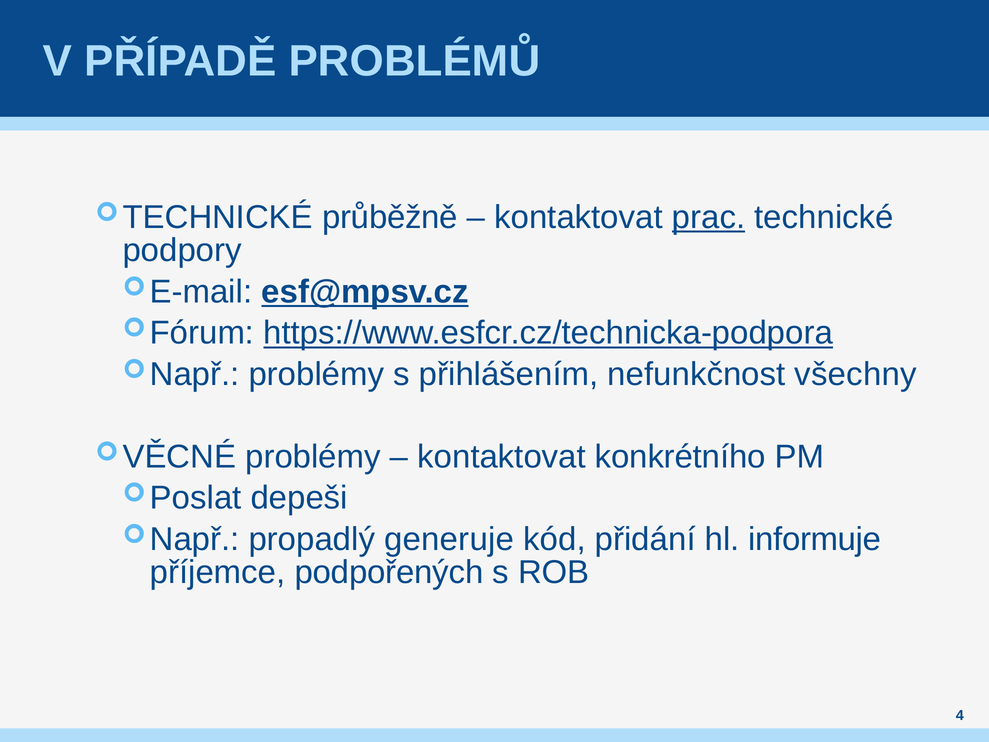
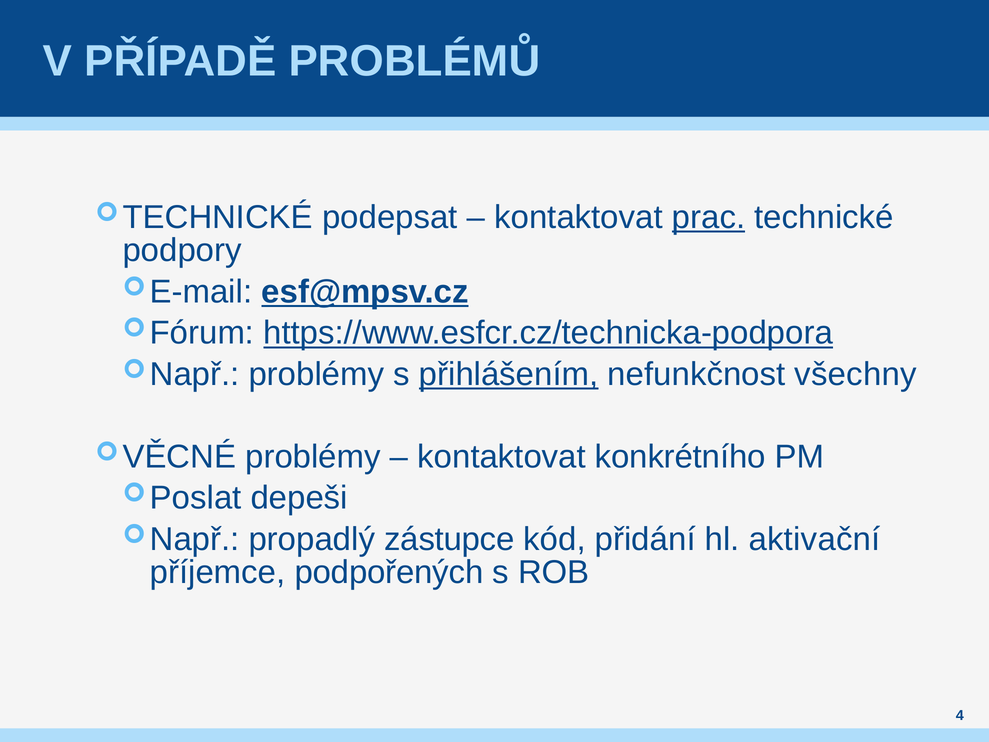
průběžně: průběžně -> podepsat (390, 217)
přihlášením underline: none -> present (509, 374)
generuje: generuje -> zástupce (449, 539)
informuje: informuje -> aktivační (815, 539)
